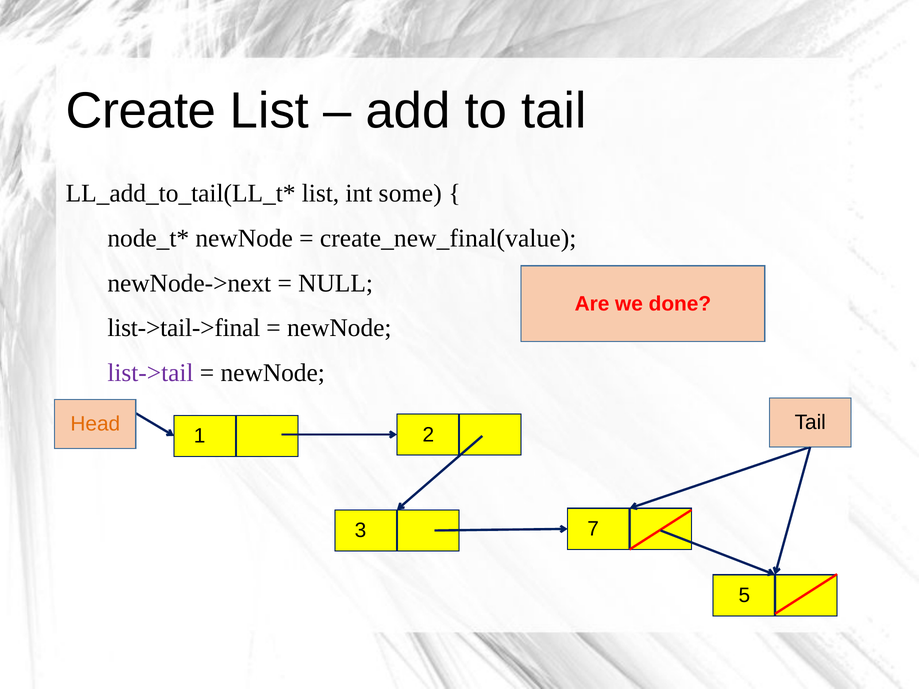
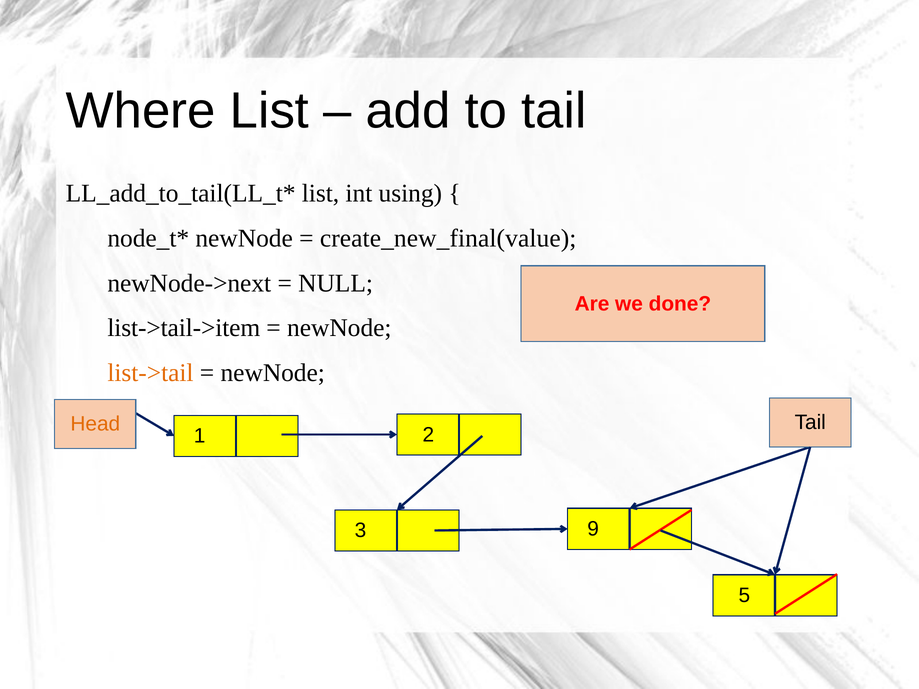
Create: Create -> Where (141, 111)
some: some -> using (410, 193)
list->tail->final: list->tail->final -> list->tail->item (184, 328)
list->tail colour: purple -> orange (150, 373)
7: 7 -> 9 (593, 529)
